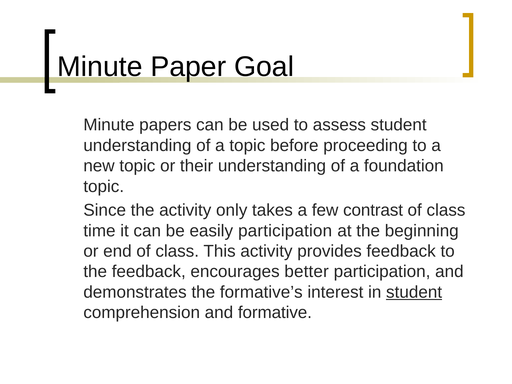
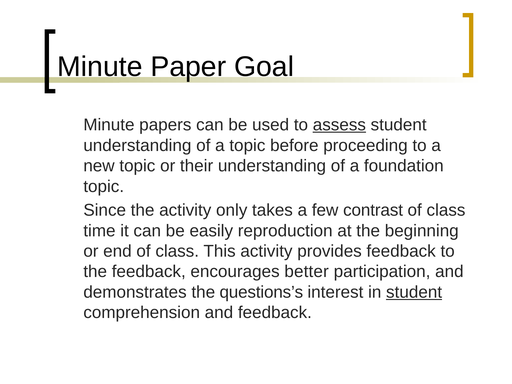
assess underline: none -> present (339, 125)
easily participation: participation -> reproduction (285, 231)
formative’s: formative’s -> questions’s (261, 292)
and formative: formative -> feedback (275, 313)
